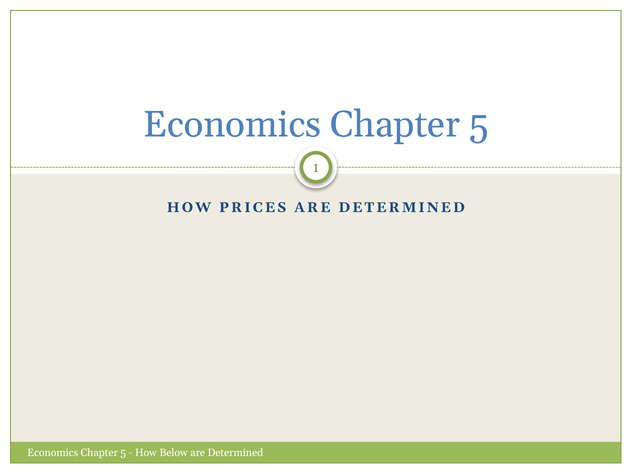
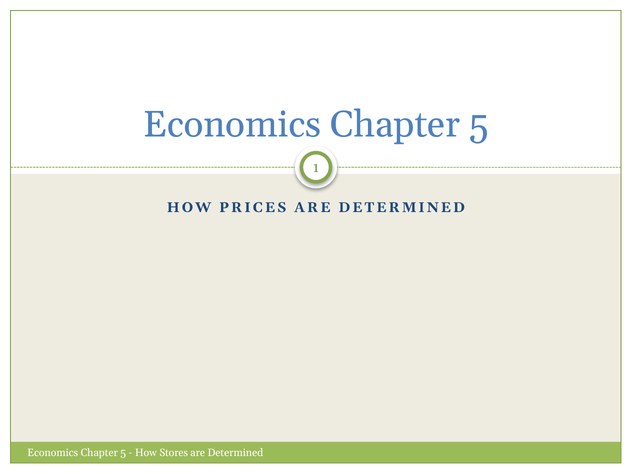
Below: Below -> Stores (174, 453)
